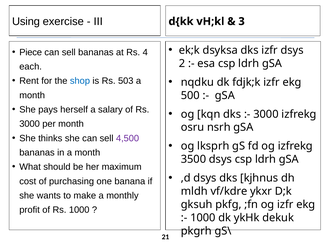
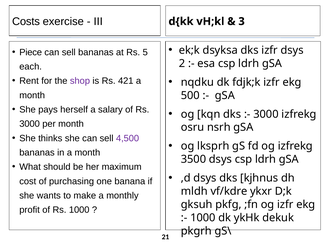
Using: Using -> Costs (26, 21)
4: 4 -> 5 (145, 52)
shop colour: blue -> purple (80, 81)
503: 503 -> 421 (126, 81)
